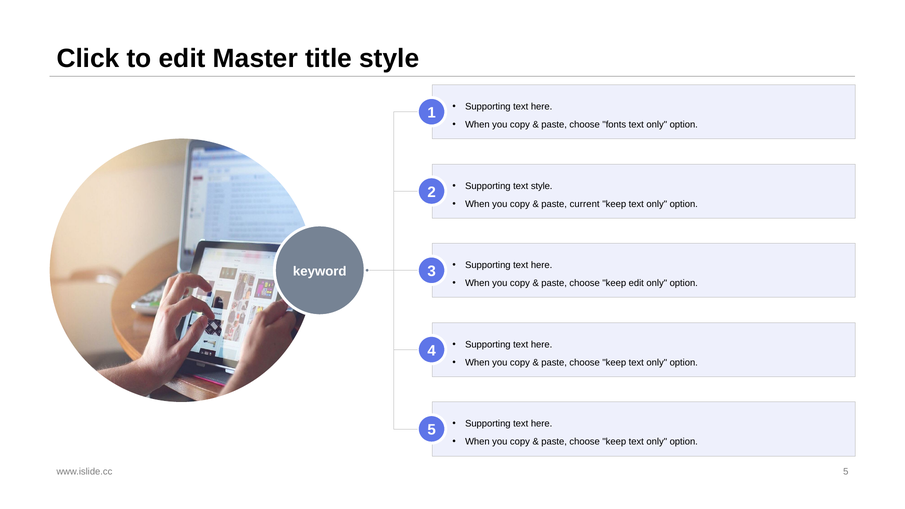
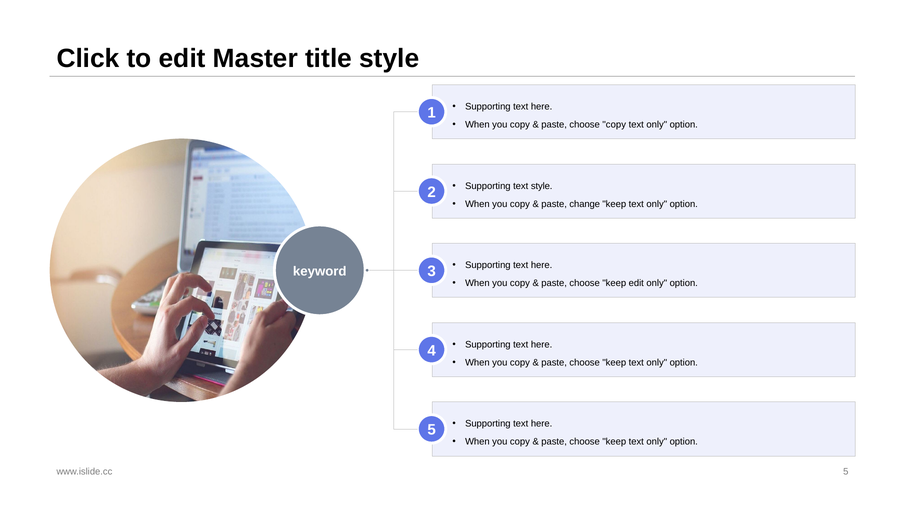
choose fonts: fonts -> copy (614, 125)
current: current -> change (585, 204)
